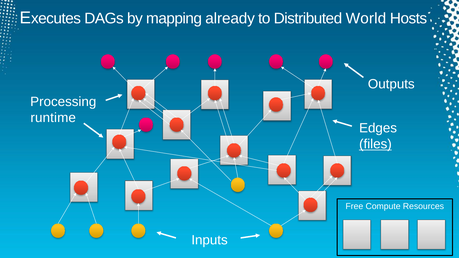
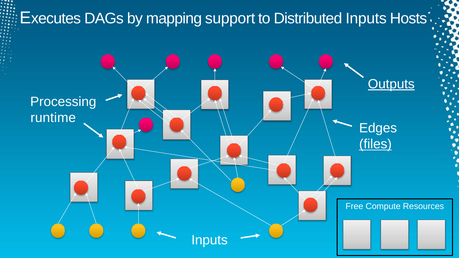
already: already -> support (230, 18)
Distributed World: World -> Inputs (366, 18)
Outputs underline: none -> present (391, 84)
